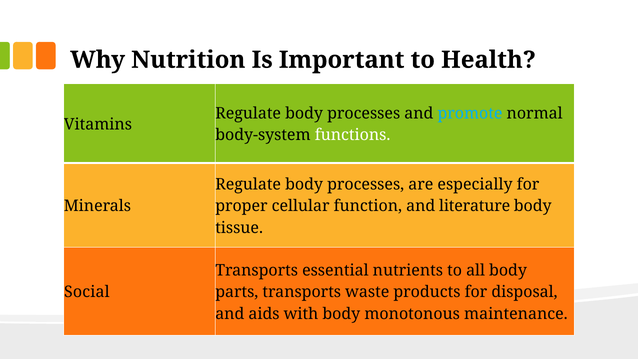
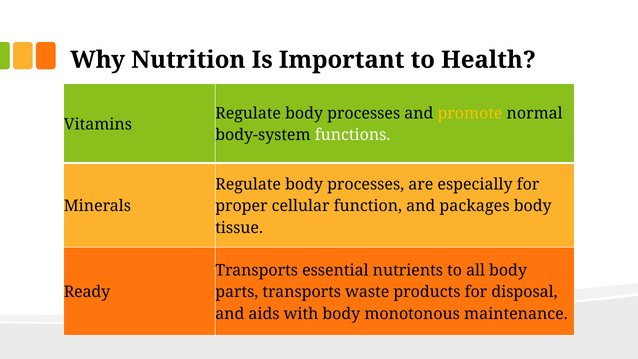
promote colour: light blue -> yellow (470, 113)
literature: literature -> packages (474, 206)
Social: Social -> Ready (87, 292)
